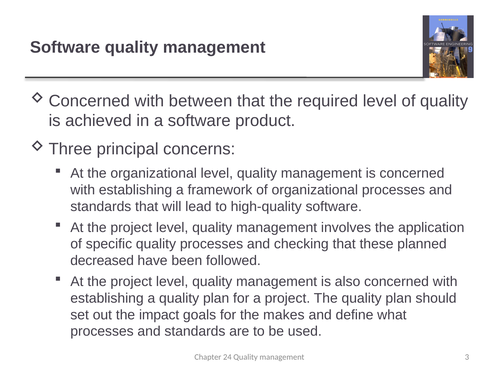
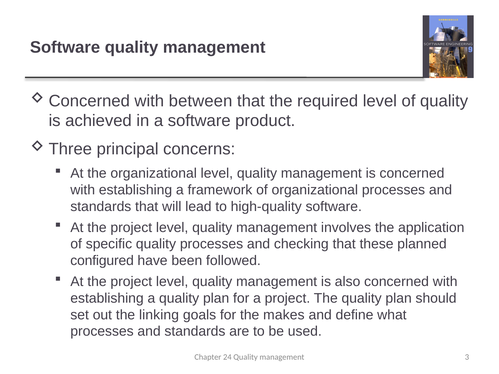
decreased: decreased -> configured (102, 261)
impact: impact -> linking (159, 315)
